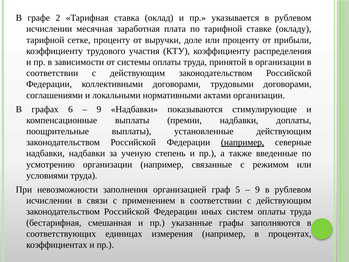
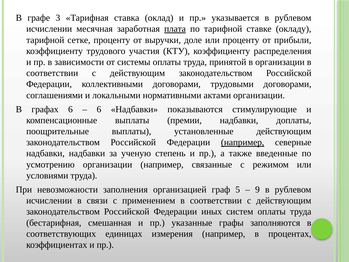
2: 2 -> 3 (58, 18)
плата underline: none -> present (175, 29)
9: 9 -> 6 (99, 109)
